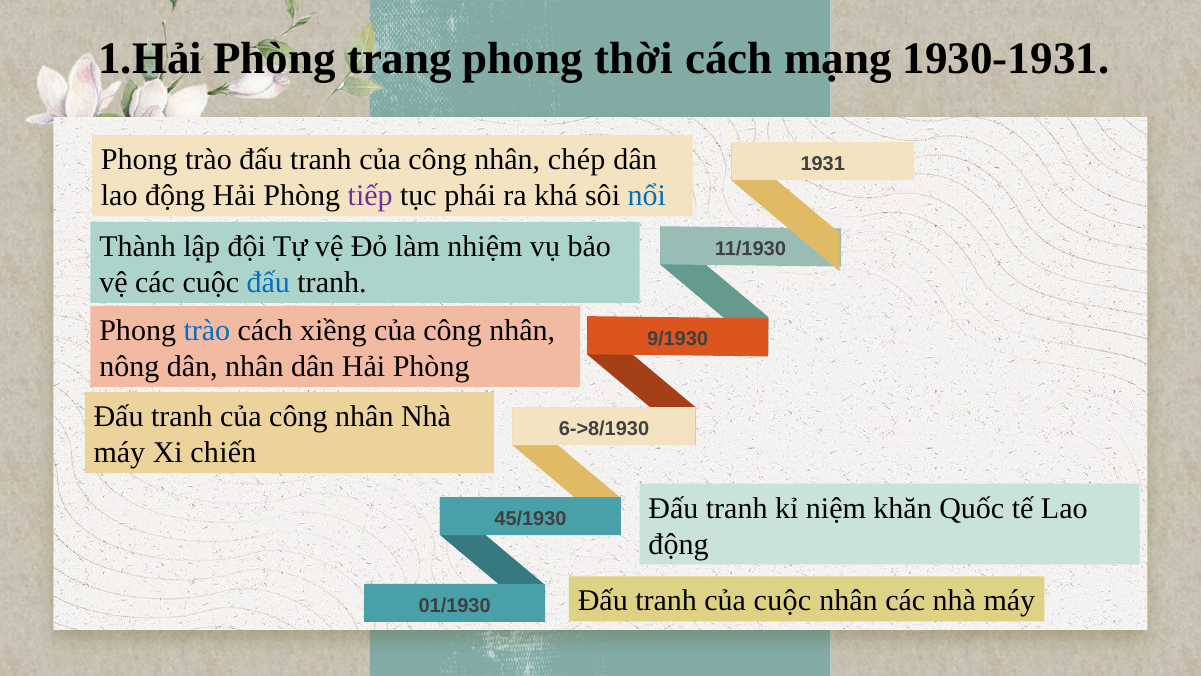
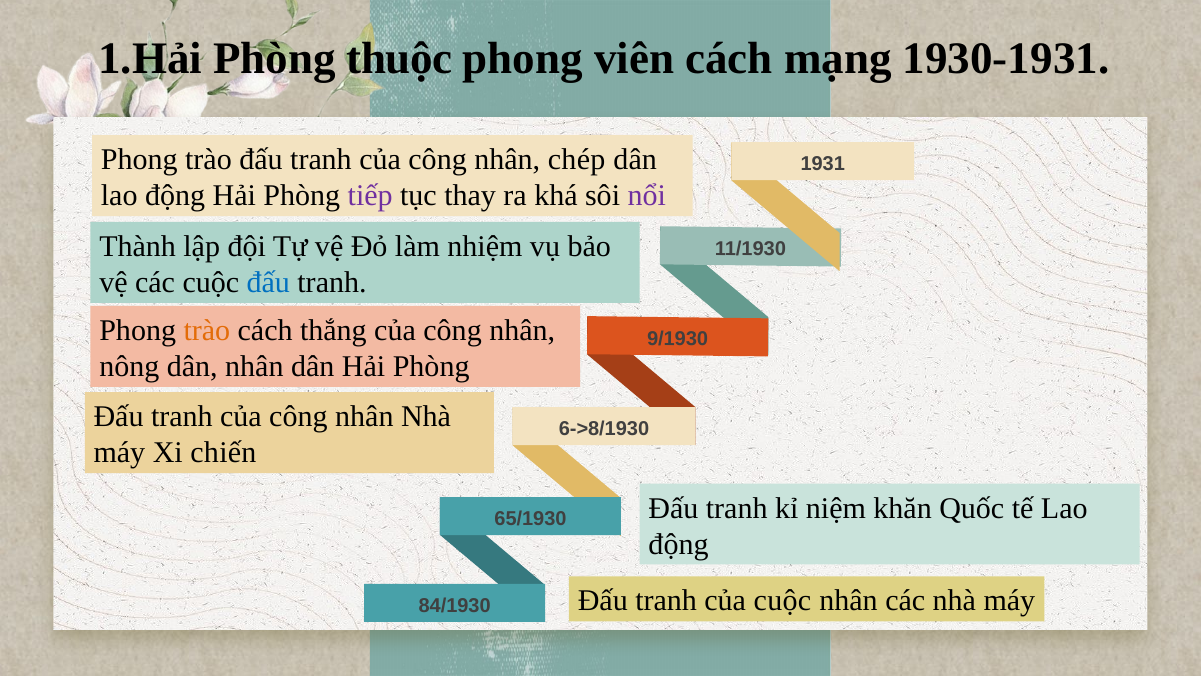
trang: trang -> thuộc (400, 59)
thời: thời -> viên (634, 59)
phái: phái -> thay (470, 196)
nổi colour: blue -> purple (647, 196)
trào colour: blue -> orange (207, 330)
xiềng: xiềng -> thắng (333, 330)
45/1930: 45/1930 -> 65/1930 (530, 518)
01/1930: 01/1930 -> 84/1930 (455, 605)
